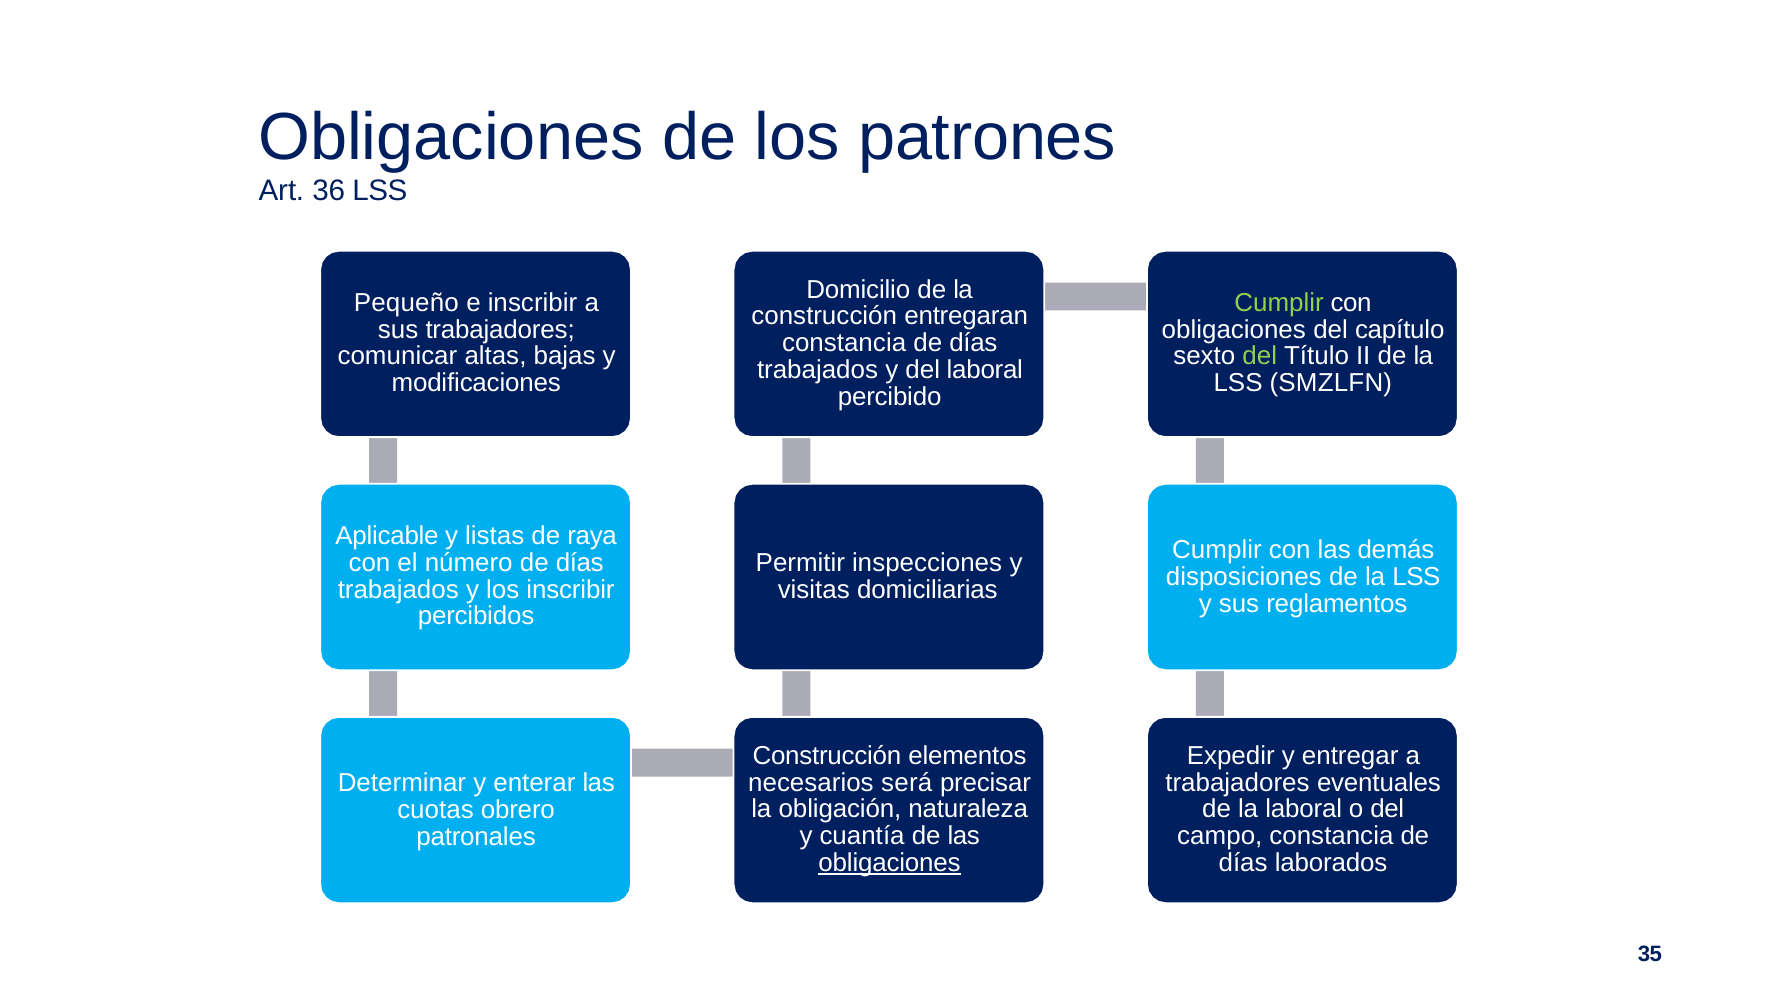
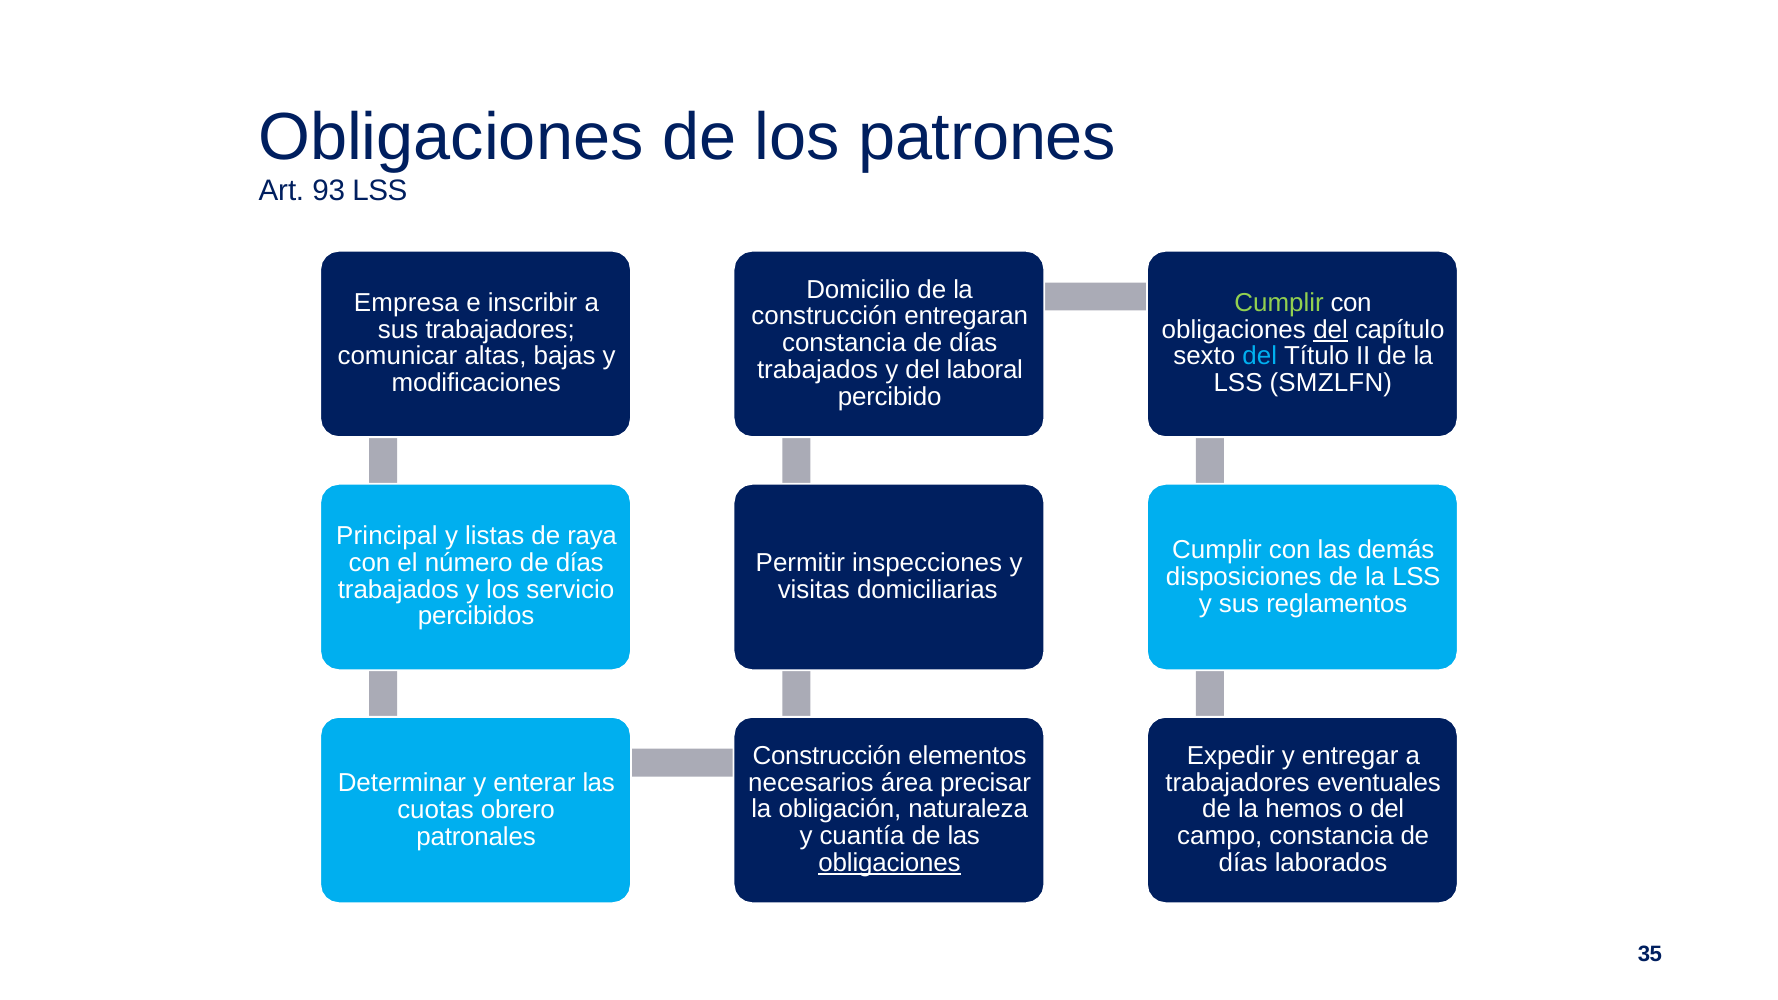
36: 36 -> 93 (329, 191)
Pequeño: Pequeño -> Empresa (406, 303)
del underline: none -> present (1331, 330)
del colour: light green -> light blue (1260, 356)
Aplicable: Aplicable -> Principal (387, 536)
los inscribir: inscribir -> servicio (570, 590)
será: será -> área (907, 783)
la laboral: laboral -> hemos (1304, 809)
